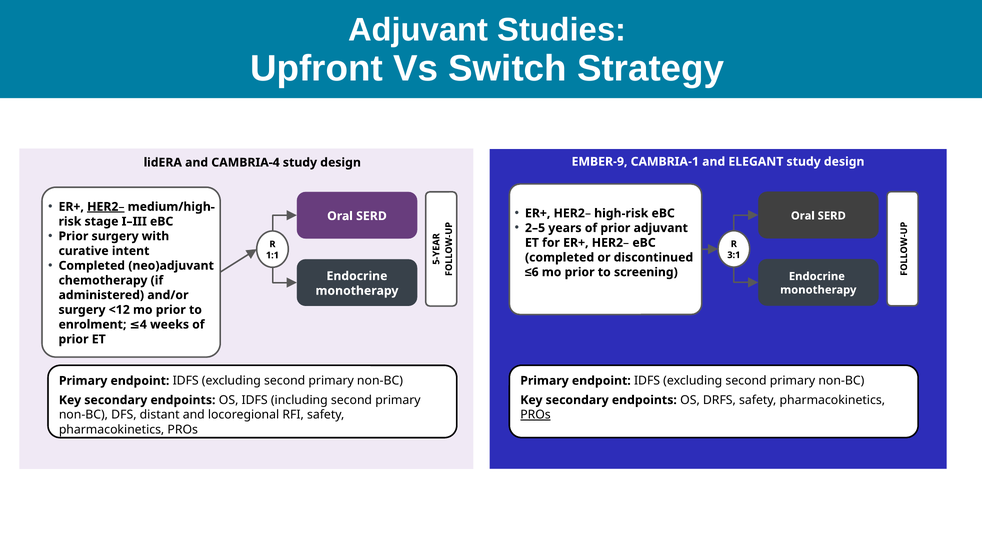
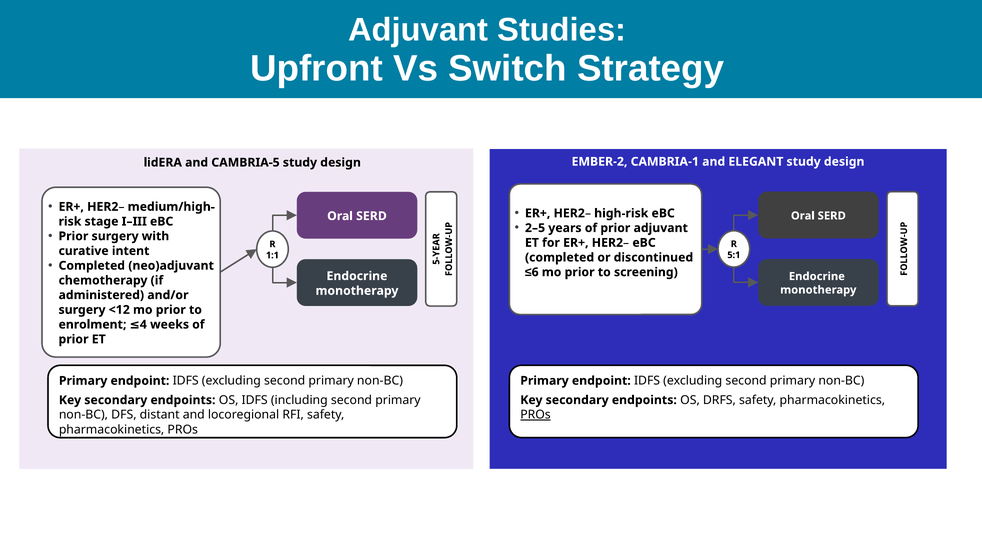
CAMBRIA-4: CAMBRIA-4 -> CAMBRIA-5 (245, 163)
EMBER-9: EMBER-9 -> EMBER-2 (600, 162)
HER2– underline: present -> none (106, 207)
3:1: 3:1 -> 5:1 (734, 255)
